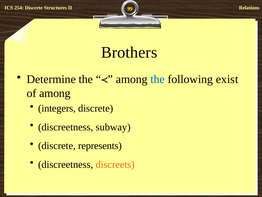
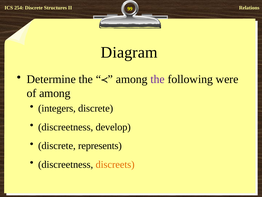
Brothers: Brothers -> Diagram (129, 52)
the colour: blue -> purple (158, 79)
exist: exist -> were (227, 79)
subway: subway -> develop (113, 127)
